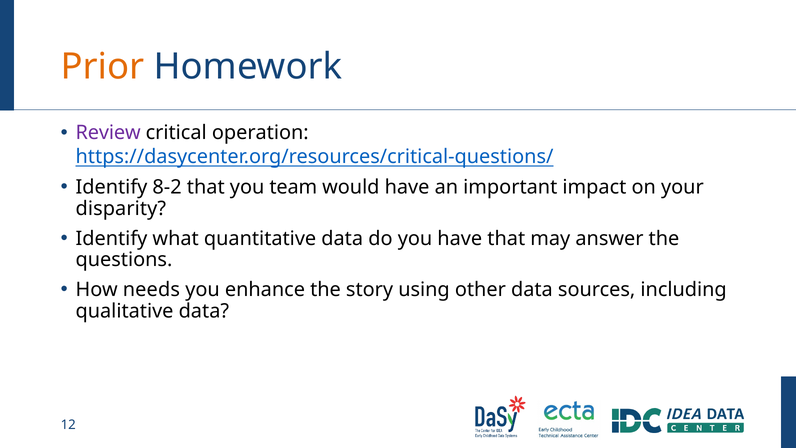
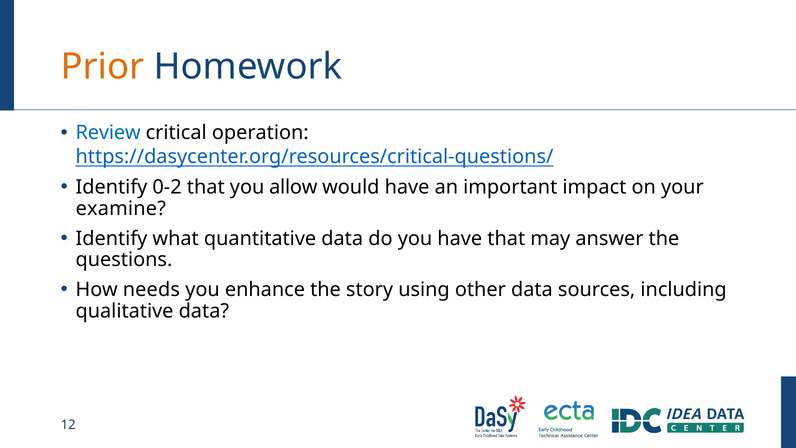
Review colour: purple -> blue (108, 133)
8-2: 8-2 -> 0-2 (167, 187)
team: team -> allow (293, 187)
disparity: disparity -> examine (121, 209)
